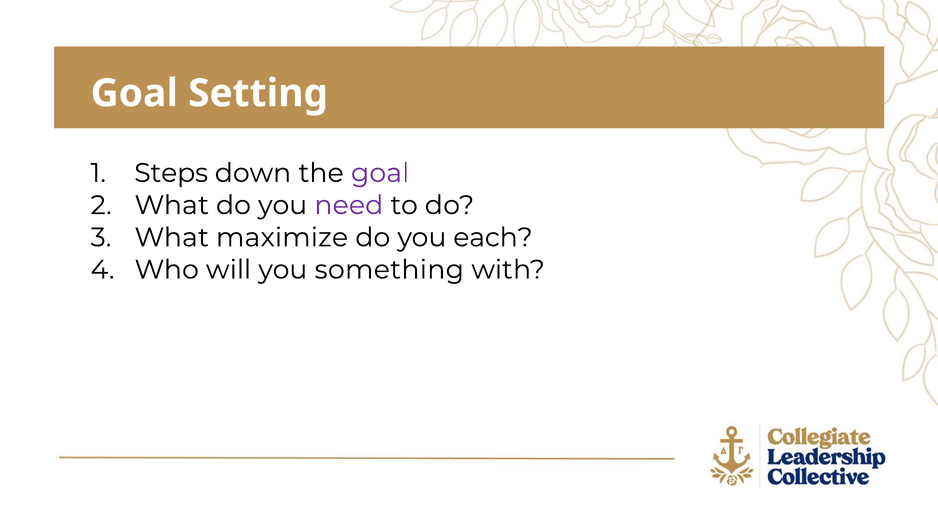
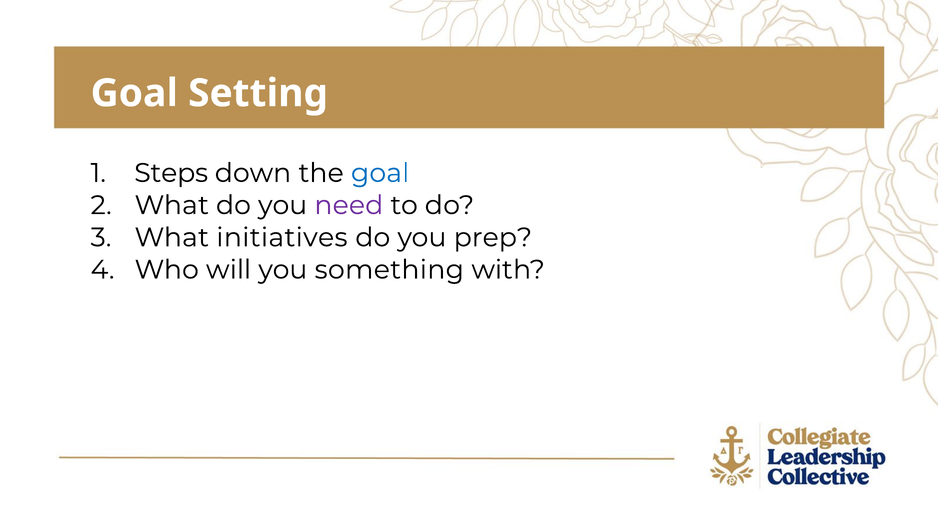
goal colour: purple -> blue (380, 173)
maximize: maximize -> initiatives (282, 238)
each: each -> prep (493, 238)
